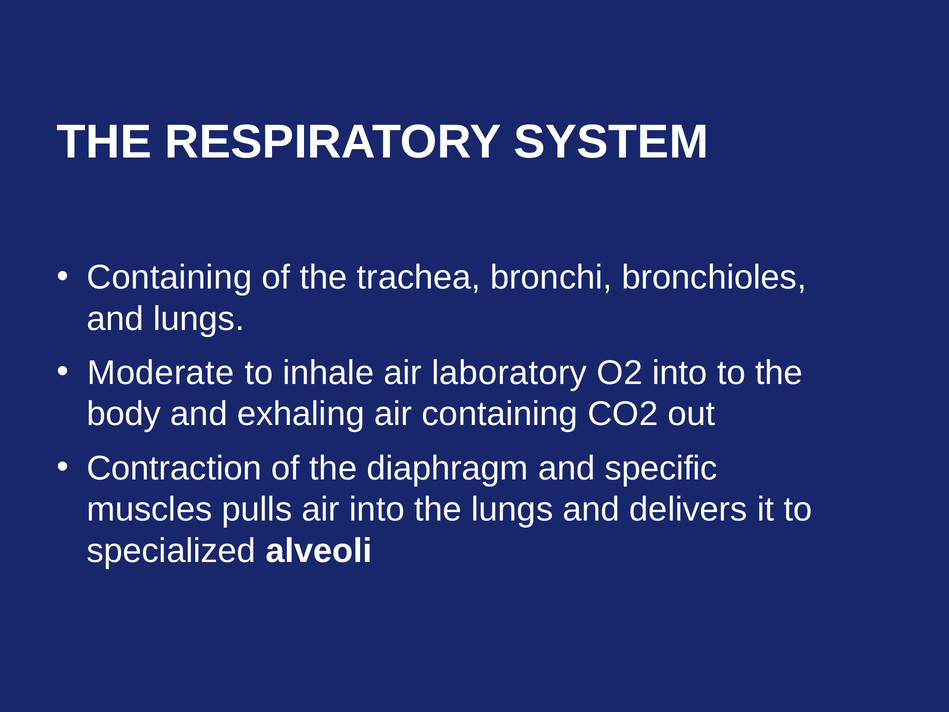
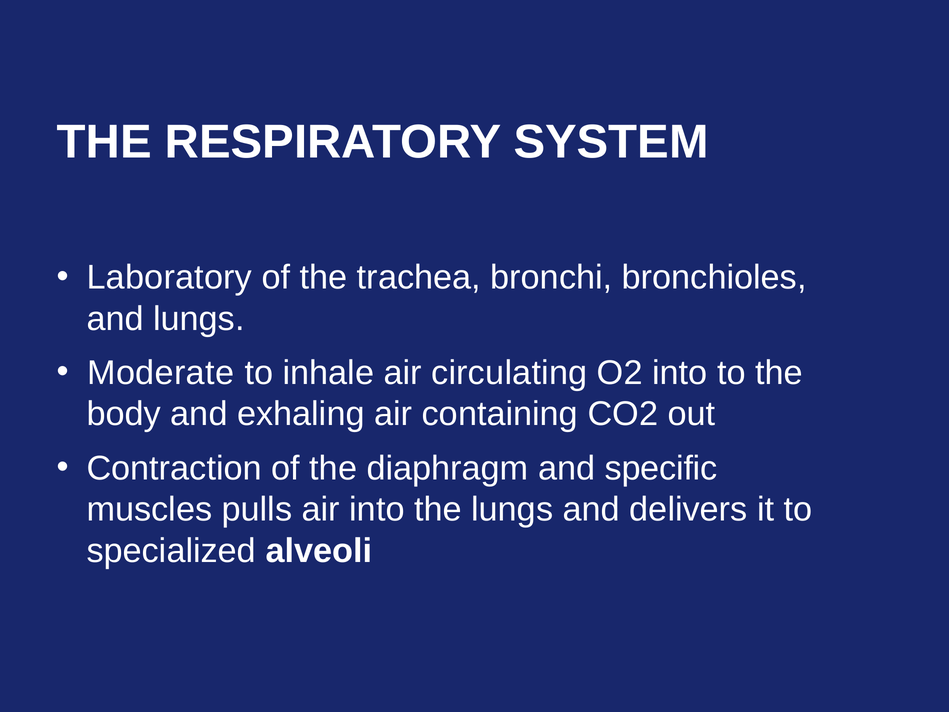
Containing: Containing -> Laboratory (169, 278)
laboratory: laboratory -> circulating (509, 373)
